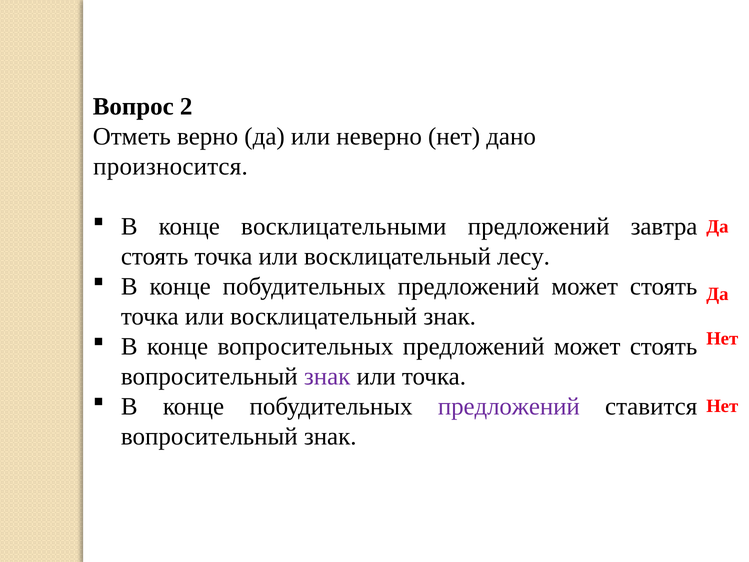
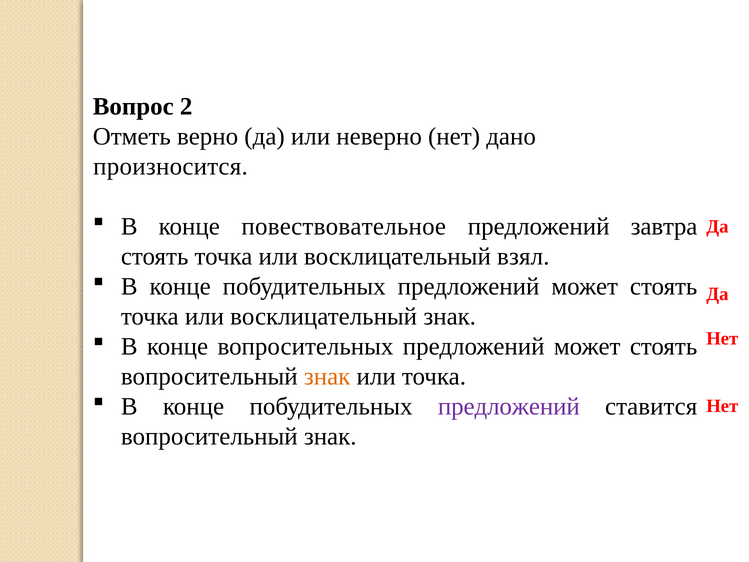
восклицательными: восклицательными -> повествовательное (344, 226)
лесу: лесу -> взял (523, 256)
знак colour: purple -> orange (327, 376)
